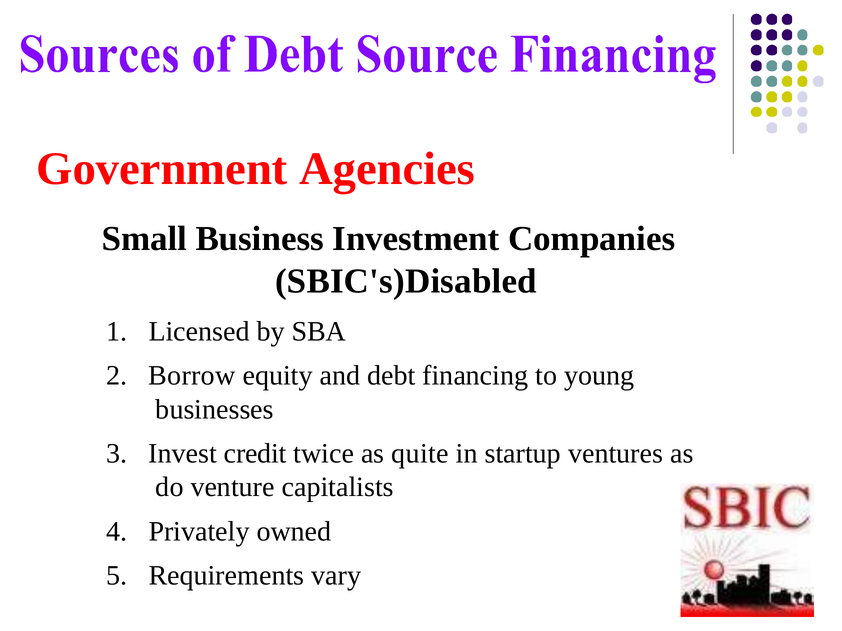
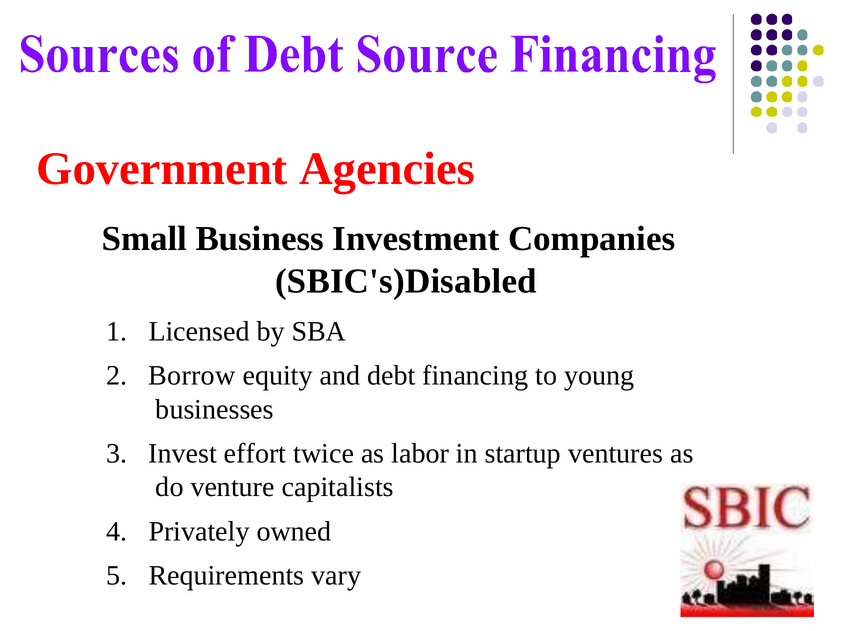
credit: credit -> effort (255, 454)
quite: quite -> labor (420, 454)
